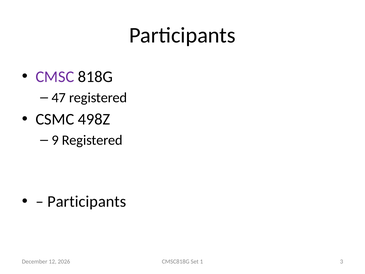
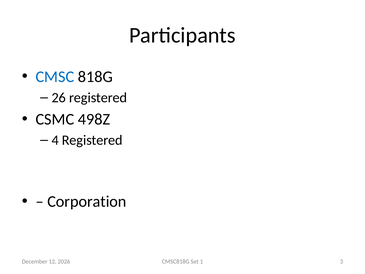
CMSC colour: purple -> blue (55, 77)
47: 47 -> 26 (59, 98)
9: 9 -> 4 (55, 140)
Participants: Participants -> Corporation (87, 201)
